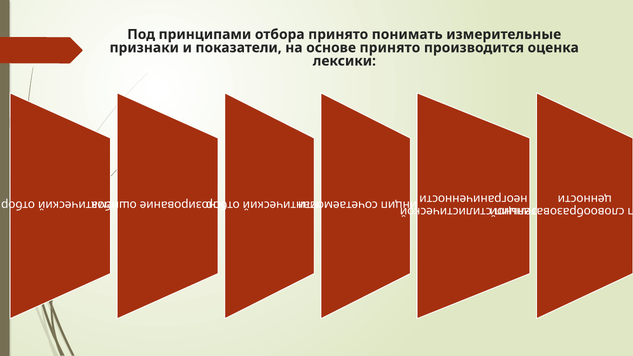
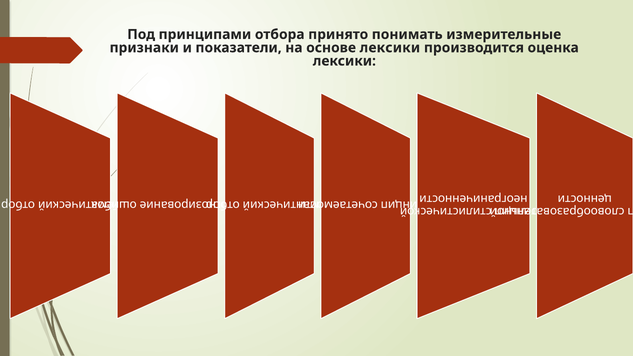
основе принято: принято -> лексики (390, 48)
